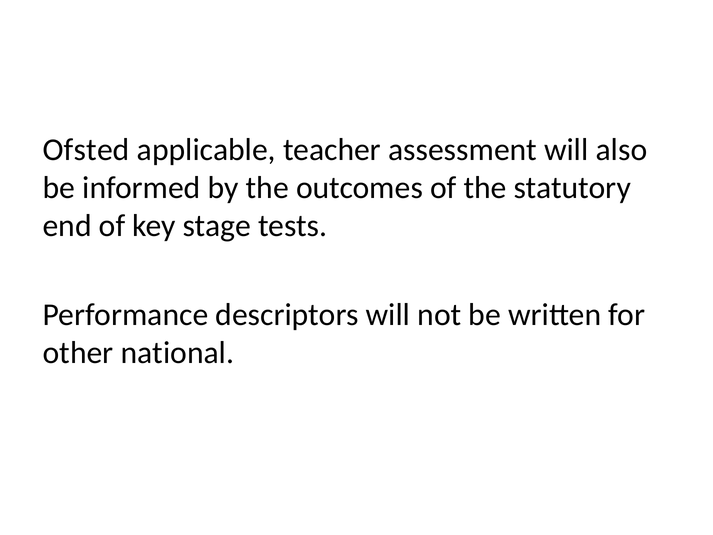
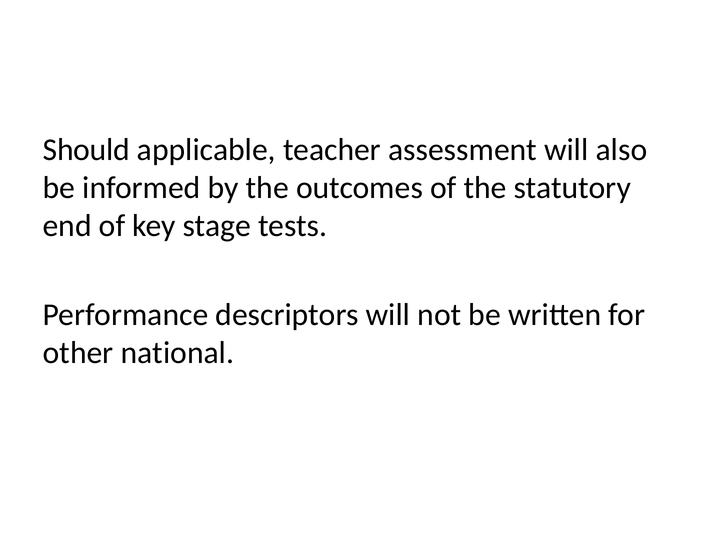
Ofsted: Ofsted -> Should (86, 150)
